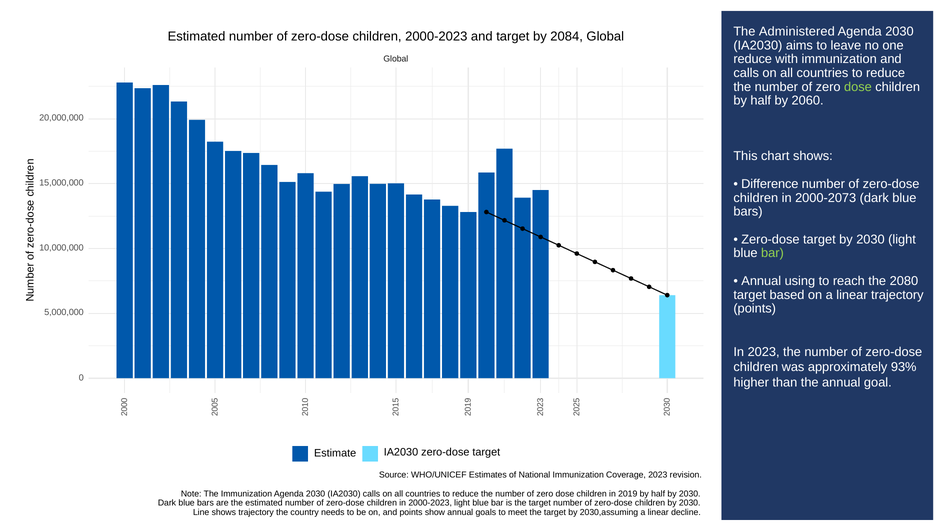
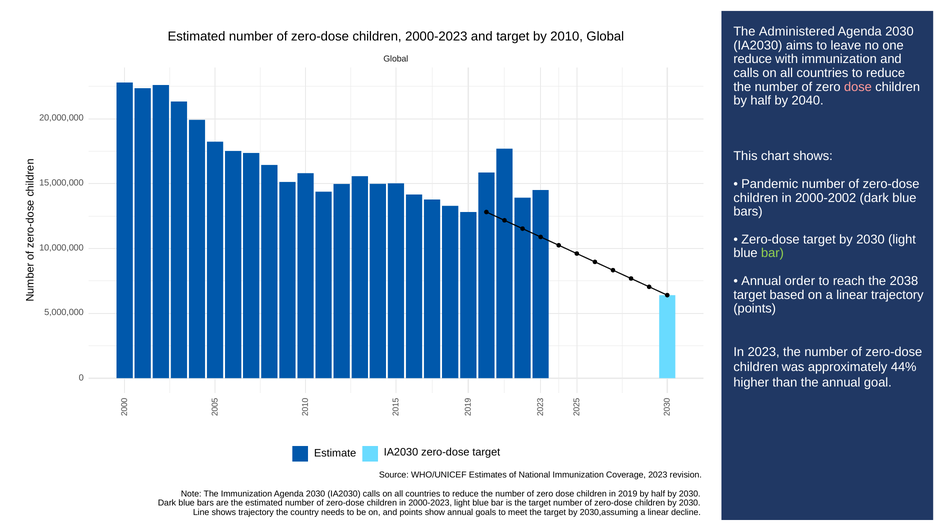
2084: 2084 -> 2010 (567, 37)
dose colour: light green -> pink (858, 87)
2060: 2060 -> 2040 (808, 101)
Difference: Difference -> Pandemic (770, 184)
2000-2073: 2000-2073 -> 2000-2002 (826, 198)
using: using -> order (800, 281)
2080: 2080 -> 2038 (904, 281)
93%: 93% -> 44% (904, 368)
